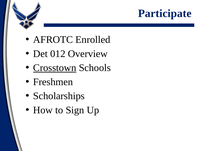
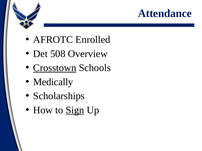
Participate: Participate -> Attendance (165, 13)
012: 012 -> 508 (58, 54)
Freshmen: Freshmen -> Medically (53, 82)
Sign underline: none -> present (75, 110)
